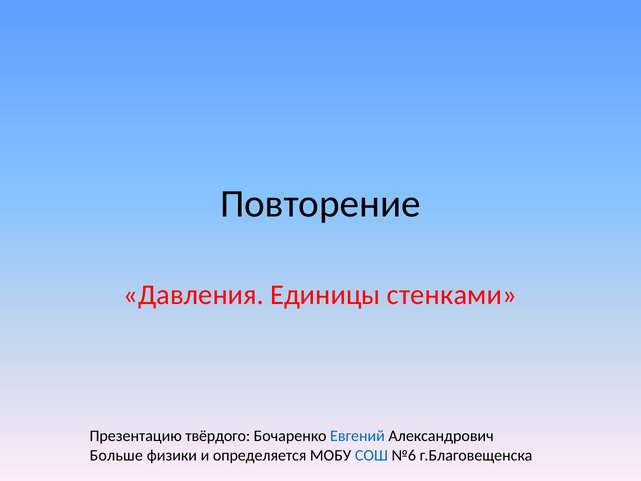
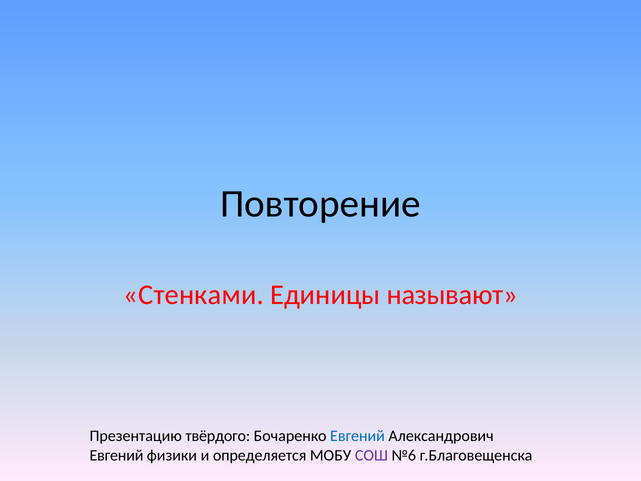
Давления: Давления -> Стенками (194, 295)
стенками: стенками -> называют (452, 295)
Больше: Больше -> Евгений (116, 455)
СОШ colour: blue -> purple (371, 455)
